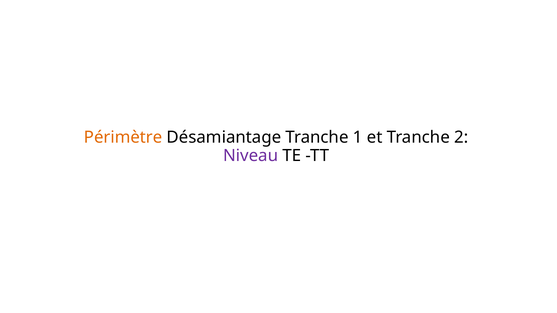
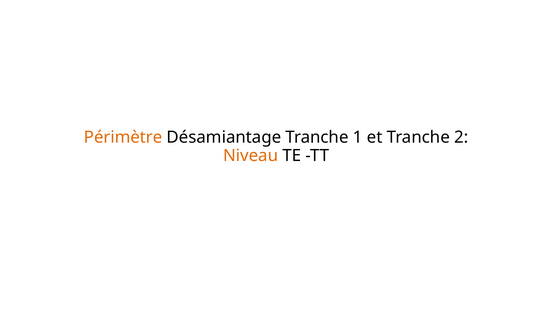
Niveau colour: purple -> orange (251, 156)
